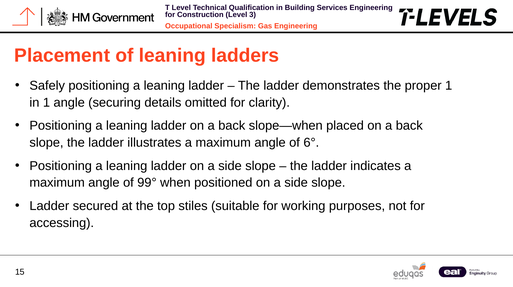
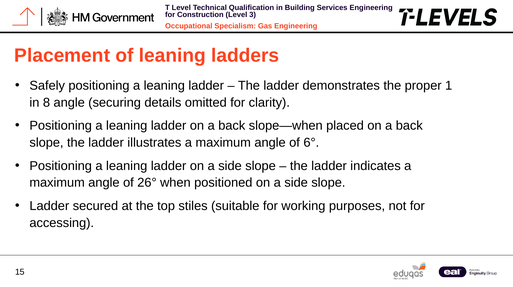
in 1: 1 -> 8 (46, 102)
99°: 99° -> 26° (147, 183)
